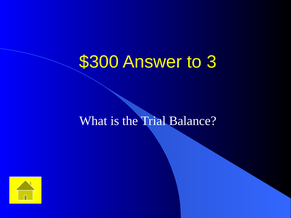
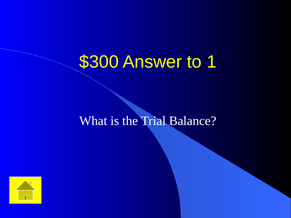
3: 3 -> 1 (212, 62)
